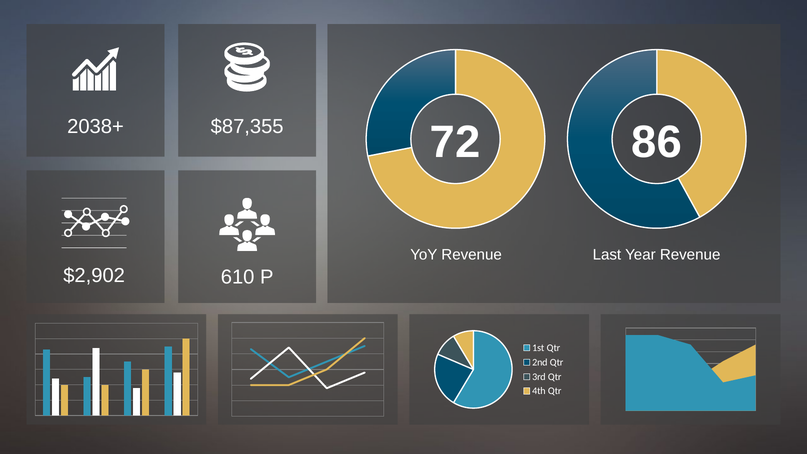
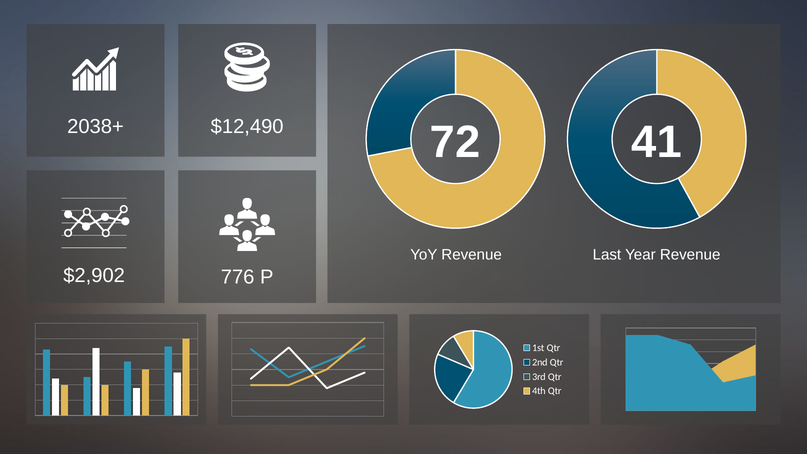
$87,355: $87,355 -> $12,490 (247, 126)
86: 86 -> 41 (657, 142)
610: 610 -> 776 (238, 277)
